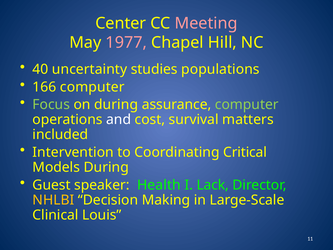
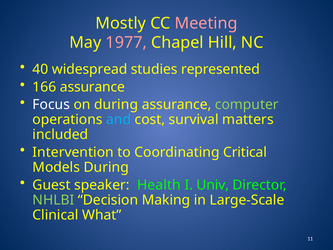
Center: Center -> Mostly (121, 23)
uncertainty: uncertainty -> widespread (90, 69)
populations: populations -> represented (220, 69)
166 computer: computer -> assurance (92, 87)
Focus colour: light green -> white (51, 105)
and colour: white -> light blue (119, 120)
Lack: Lack -> Univ (213, 185)
NHLBI colour: yellow -> light green (53, 200)
Louis: Louis -> What (102, 215)
